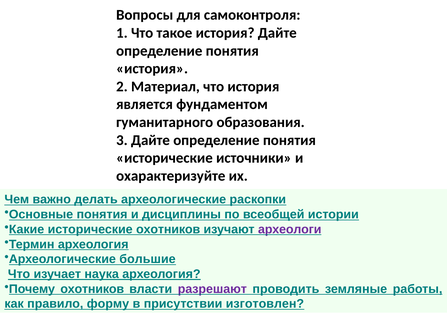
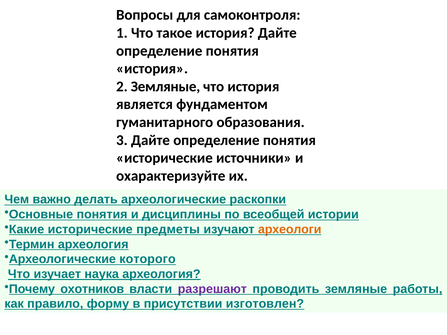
2 Материал: Материал -> Земляные (165, 87)
исторические охотников: охотников -> предметы (168, 230)
археологи colour: purple -> orange (290, 230)
большие: большие -> которого (147, 259)
